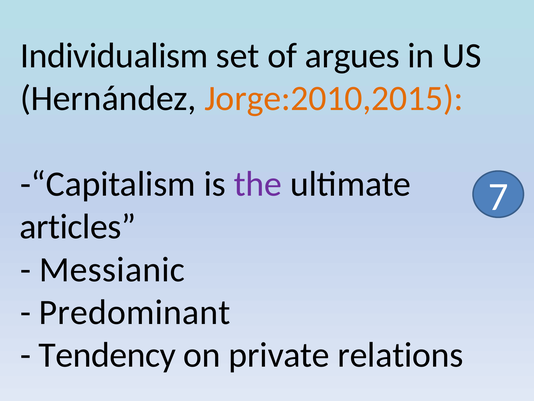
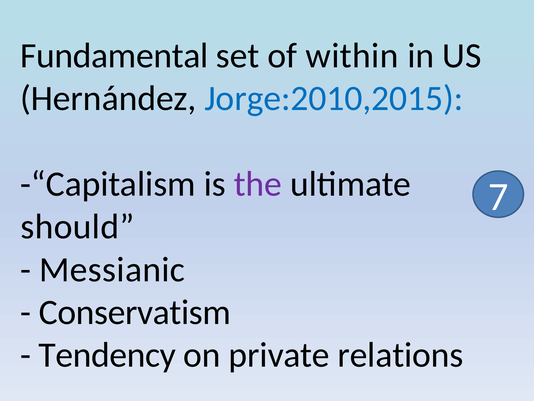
Individualism: Individualism -> Fundamental (114, 56)
argues: argues -> within (352, 56)
Jorge:2010,2015 colour: orange -> blue (334, 98)
articles: articles -> should (77, 227)
Predominant: Predominant -> Conservatism (135, 312)
